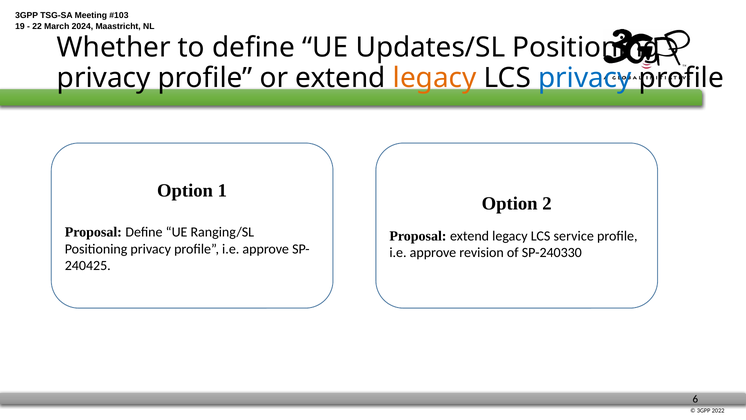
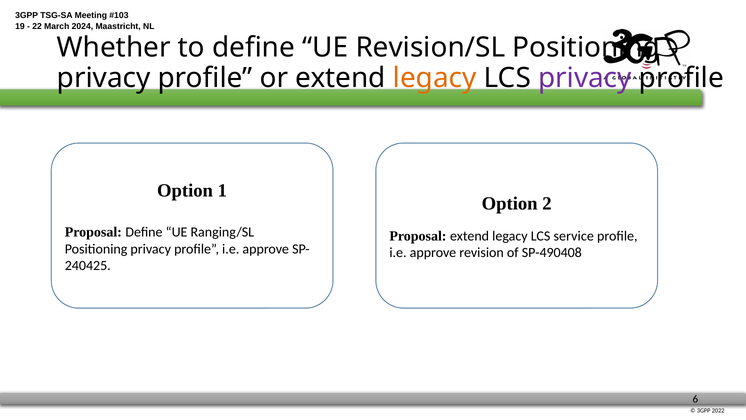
Updates/SL: Updates/SL -> Revision/SL (430, 48)
privacy colour: blue -> purple (585, 78)
SP-240330: SP-240330 -> SP-490408 (552, 252)
